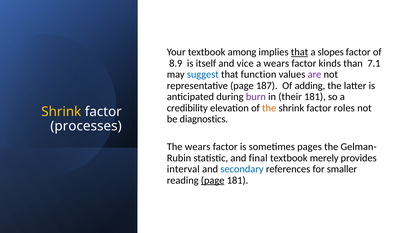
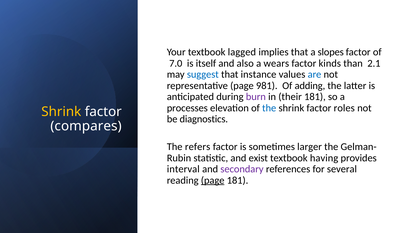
among: among -> lagged (242, 52)
that underline: present -> none (300, 52)
8.9: 8.9 -> 7.0 (176, 63)
vice: vice -> also (245, 63)
7.1: 7.1 -> 2.1 (374, 63)
function: function -> instance (259, 75)
are colour: purple -> blue (314, 75)
187: 187 -> 981 (267, 86)
credibility: credibility -> processes (187, 108)
the colour: orange -> blue (269, 108)
processes: processes -> compares (86, 126)
The wears: wears -> refers (198, 147)
pages: pages -> larger (310, 147)
final: final -> exist (258, 158)
merely: merely -> having (324, 158)
secondary colour: blue -> purple (242, 169)
smaller: smaller -> several (342, 169)
